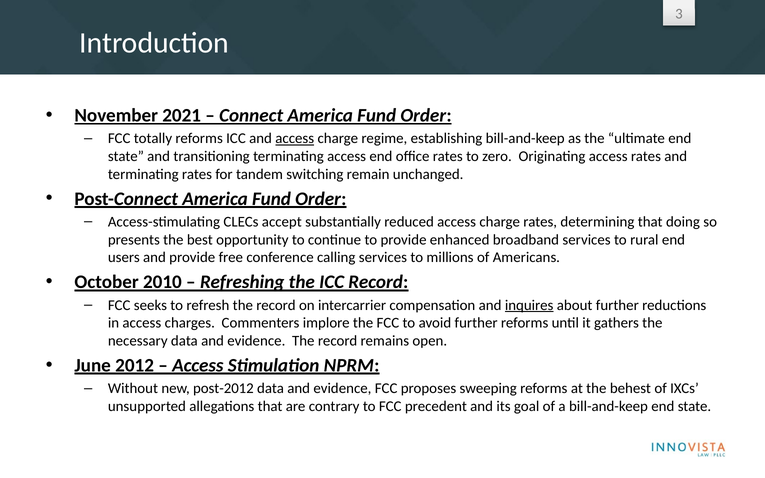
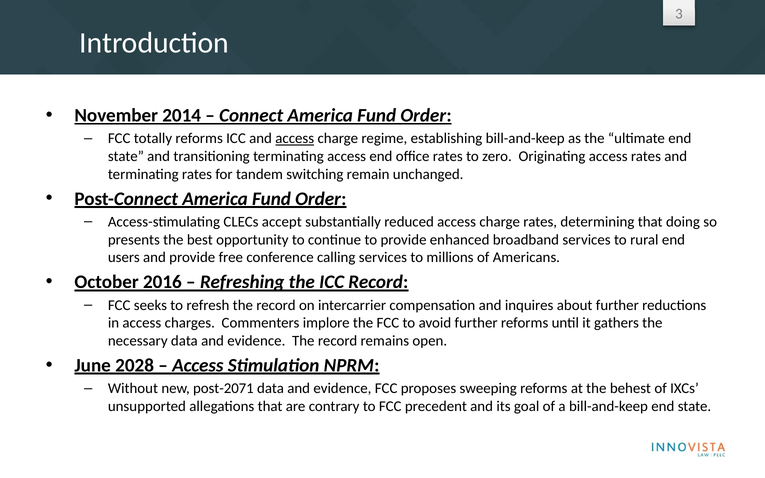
2021: 2021 -> 2014 (182, 115)
2010: 2010 -> 2016 (162, 282)
inquires underline: present -> none (529, 305)
2012: 2012 -> 2028 (135, 365)
post-2012: post-2012 -> post-2071 (223, 389)
